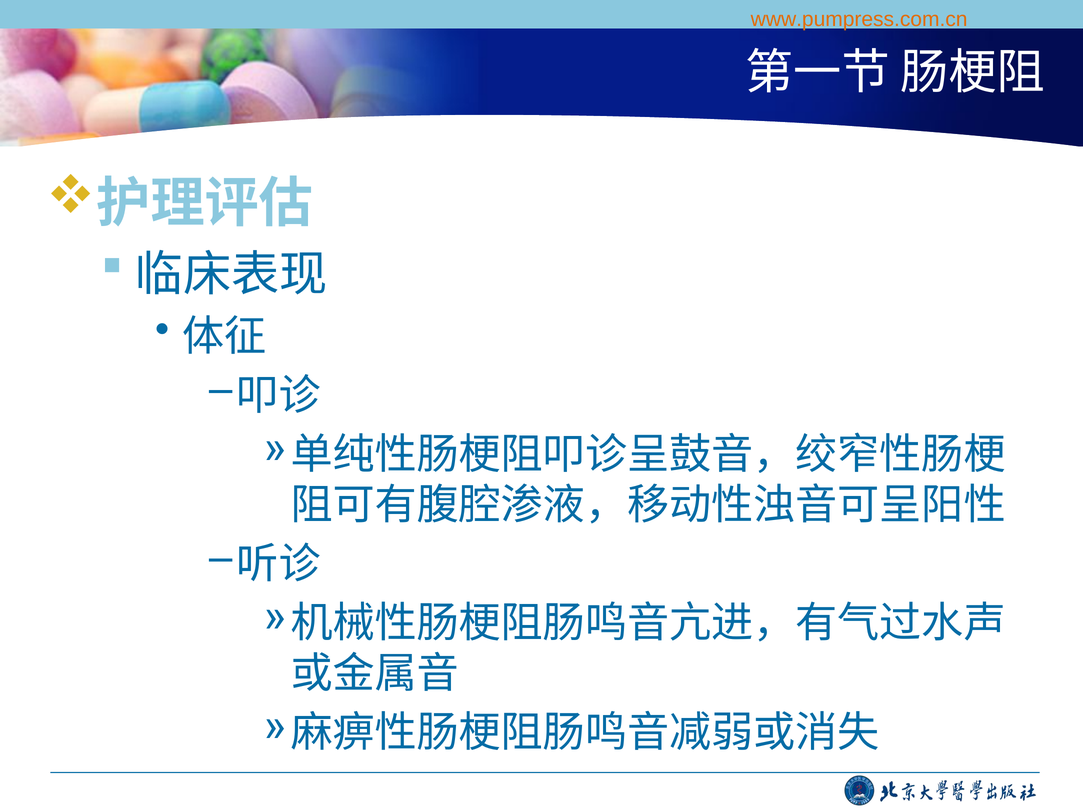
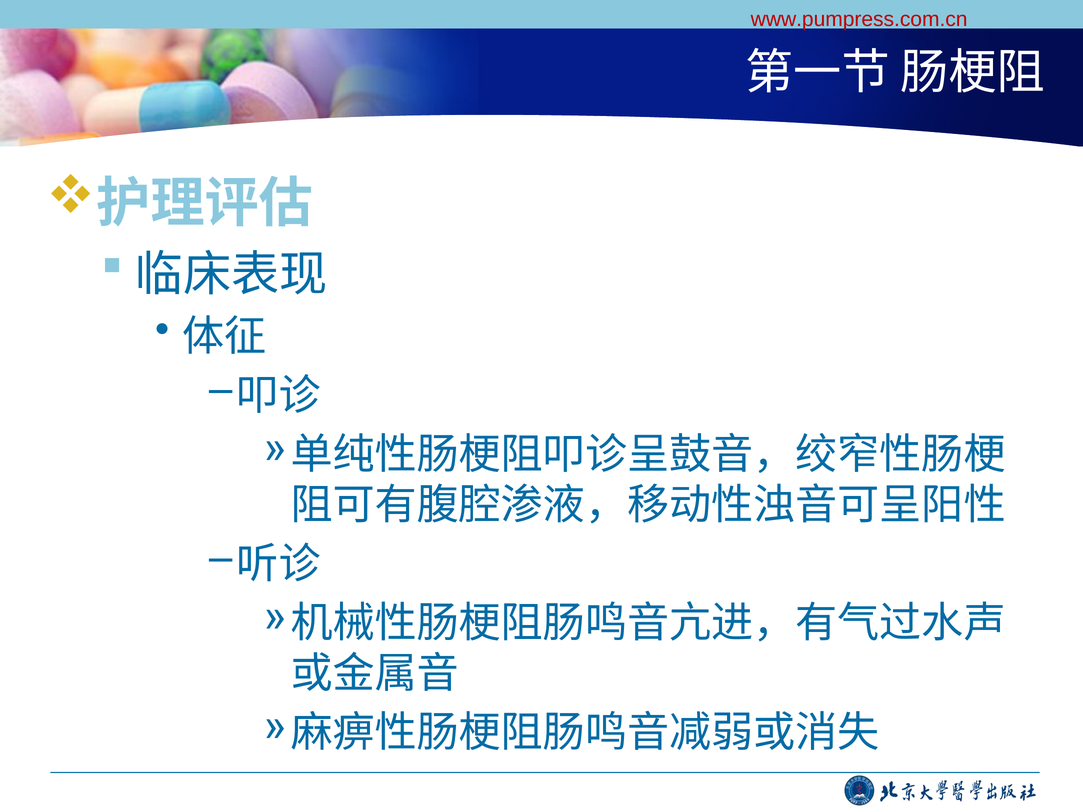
www.pumpress.com.cn colour: orange -> red (859, 19)
